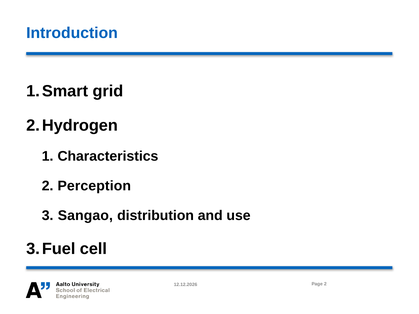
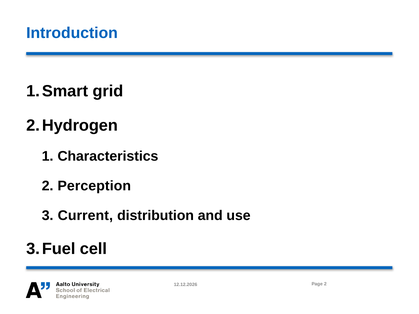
Sangao: Sangao -> Current (85, 216)
